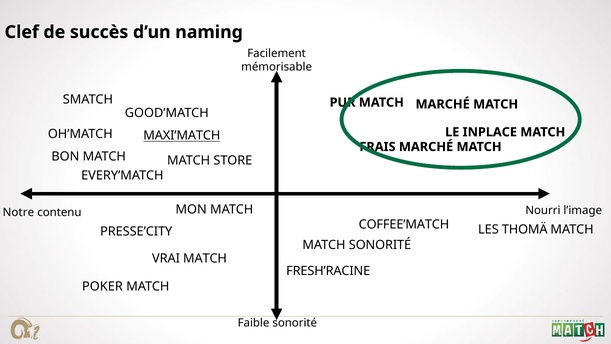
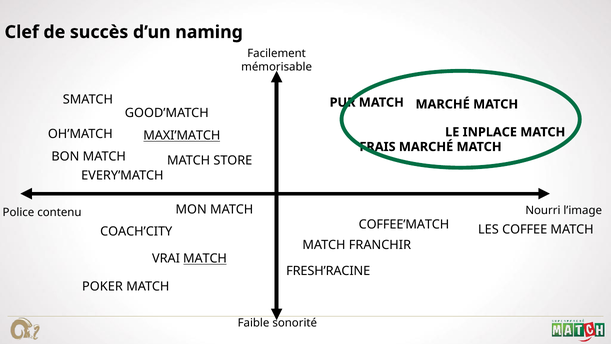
Notre: Notre -> Police (18, 212)
THOMÄ: THOMÄ -> COFFEE (525, 229)
PRESSE’CITY: PRESSE’CITY -> COACH’CITY (136, 232)
MATCH SONORITÉ: SONORITÉ -> FRANCHIR (380, 245)
MATCH underline: none -> present (205, 259)
